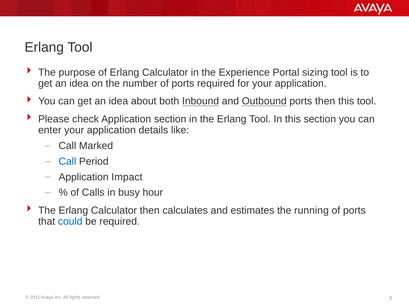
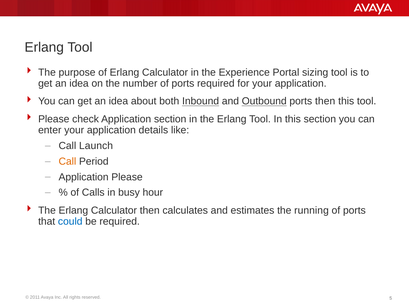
Marked: Marked -> Launch (96, 146)
Call colour: blue -> orange (67, 161)
Application Impact: Impact -> Please (127, 177)
